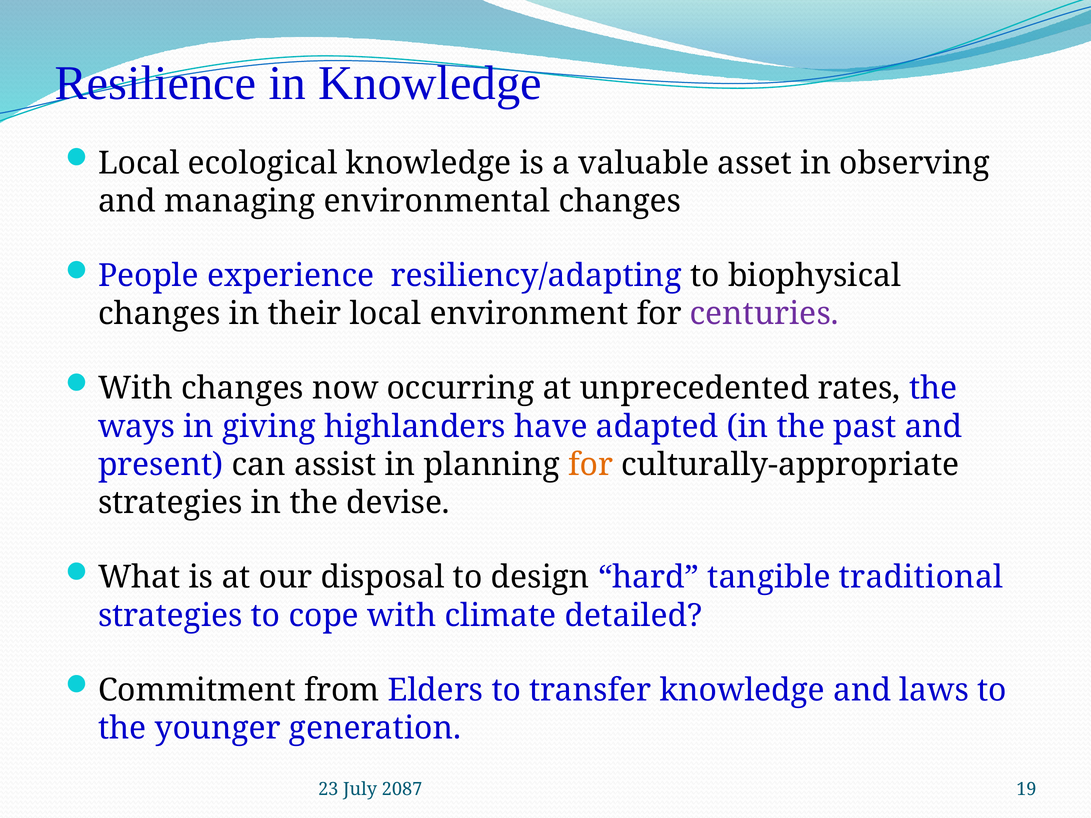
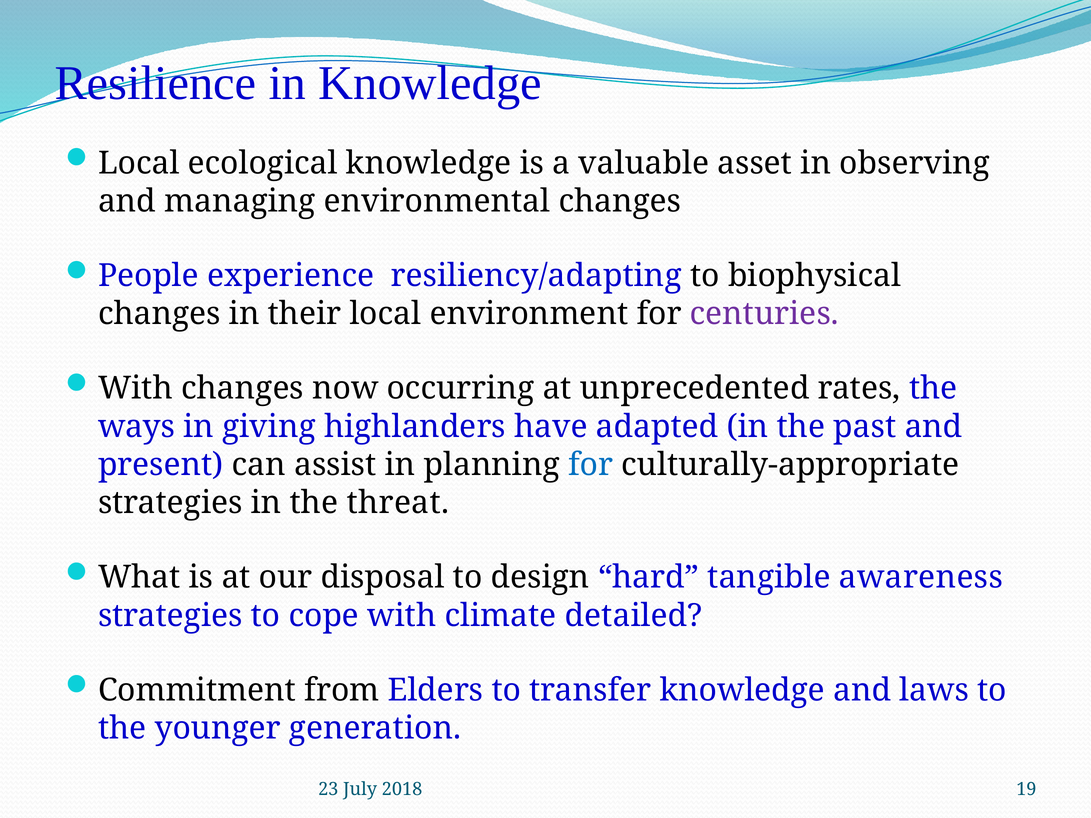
for colour: orange -> blue (591, 465)
devise: devise -> threat (398, 503)
traditional: traditional -> awareness (921, 578)
2087: 2087 -> 2018 (402, 789)
